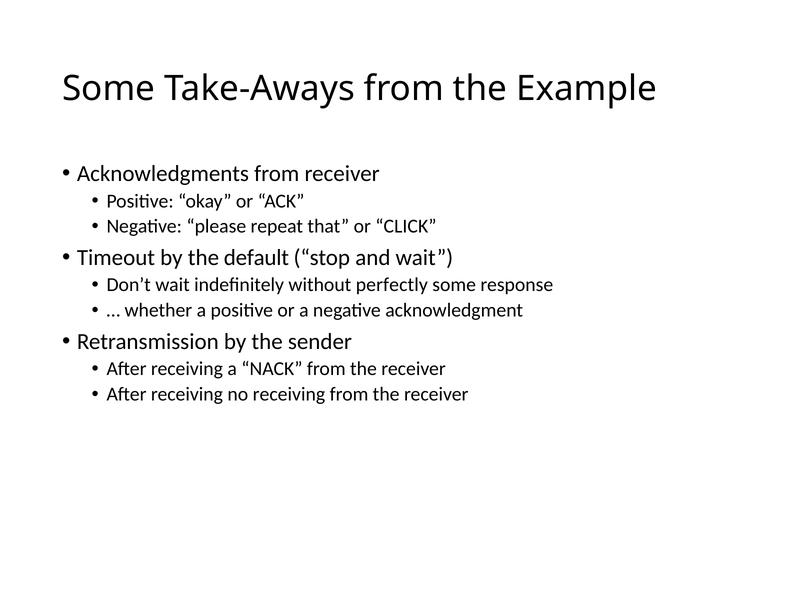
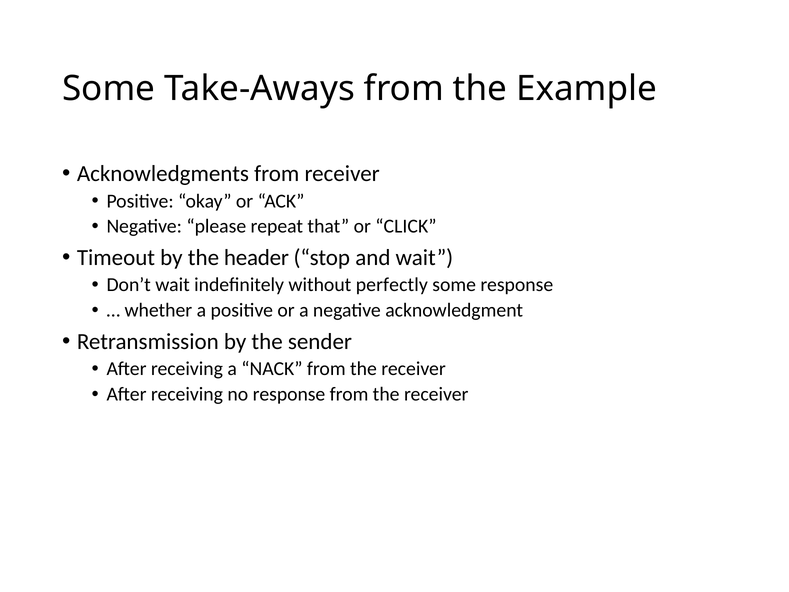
default: default -> header (256, 258)
no receiving: receiving -> response (289, 394)
